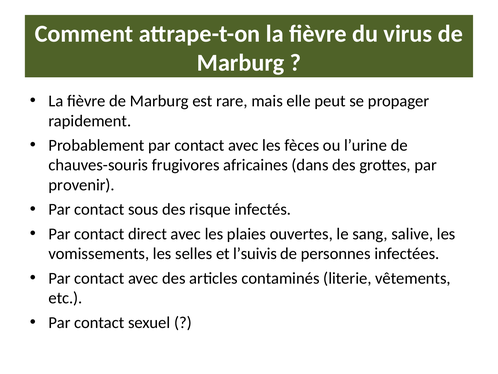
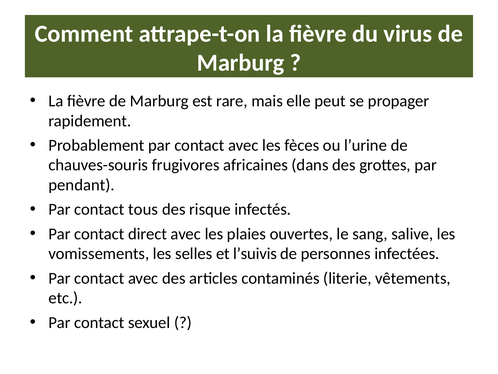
provenir: provenir -> pendant (82, 185)
sous: sous -> tous (143, 209)
